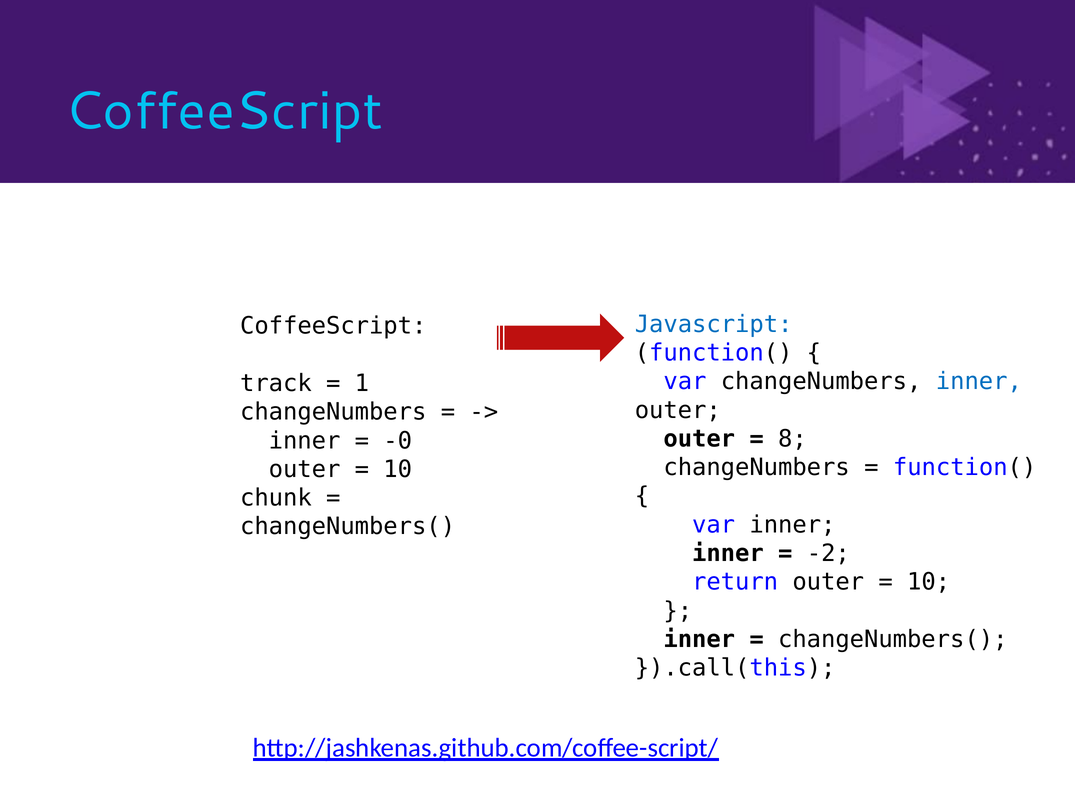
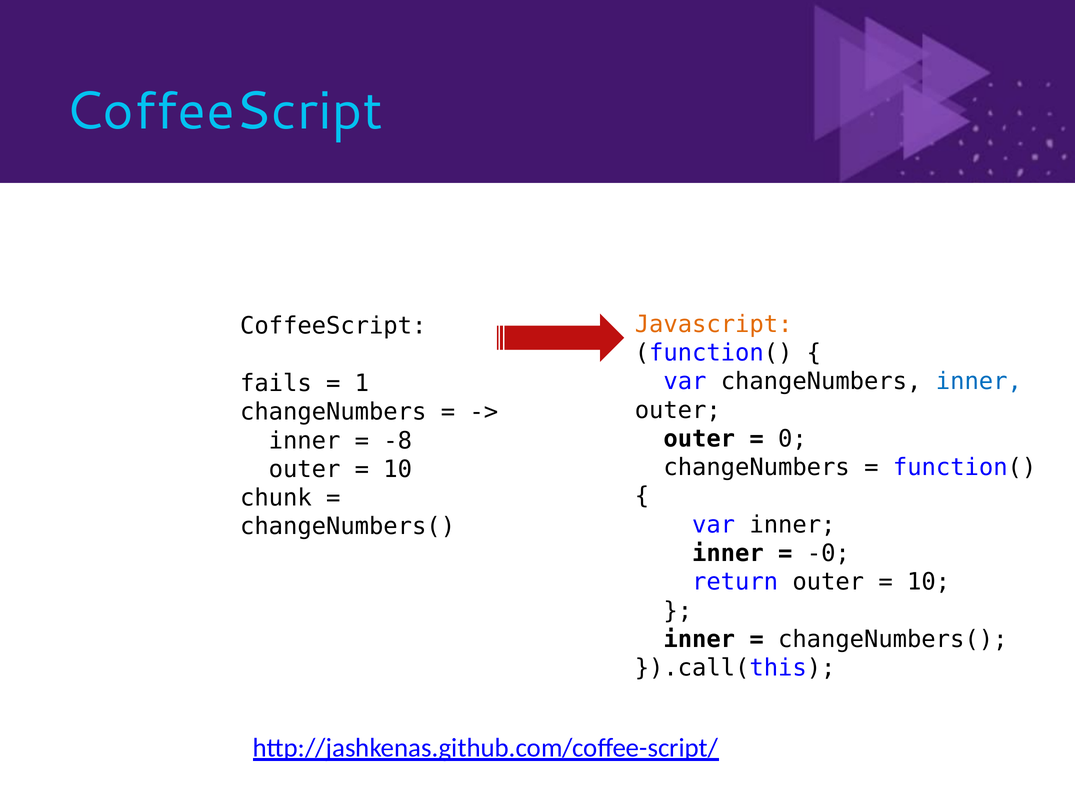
Javascript colour: blue -> orange (714, 324)
track: track -> fails (276, 383)
8: 8 -> 0 (792, 439)
-0: -0 -> -8 (398, 441)
-2: -2 -> -0 (828, 554)
